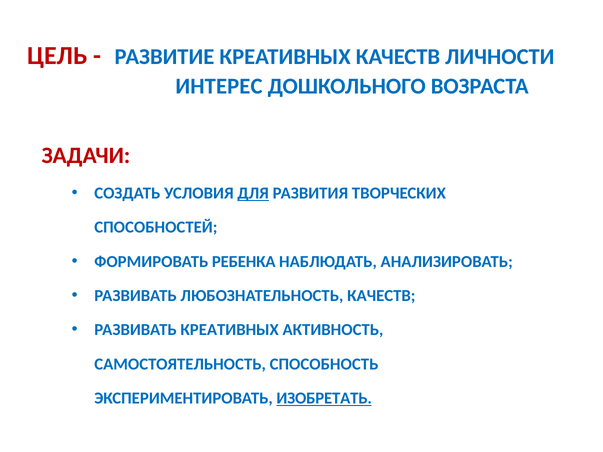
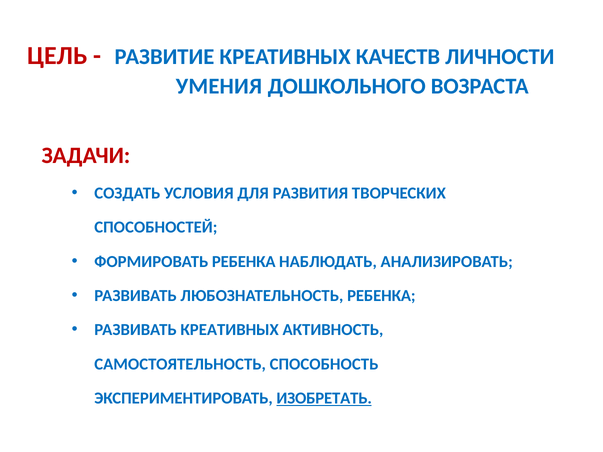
ИНТЕРЕС: ИНТЕРЕС -> УМЕНИЯ (219, 86)
ДЛЯ underline: present -> none (253, 193)
ЛЮБОЗНАТЕЛЬНОСТЬ КАЧЕСТВ: КАЧЕСТВ -> РЕБЕНКА (381, 296)
